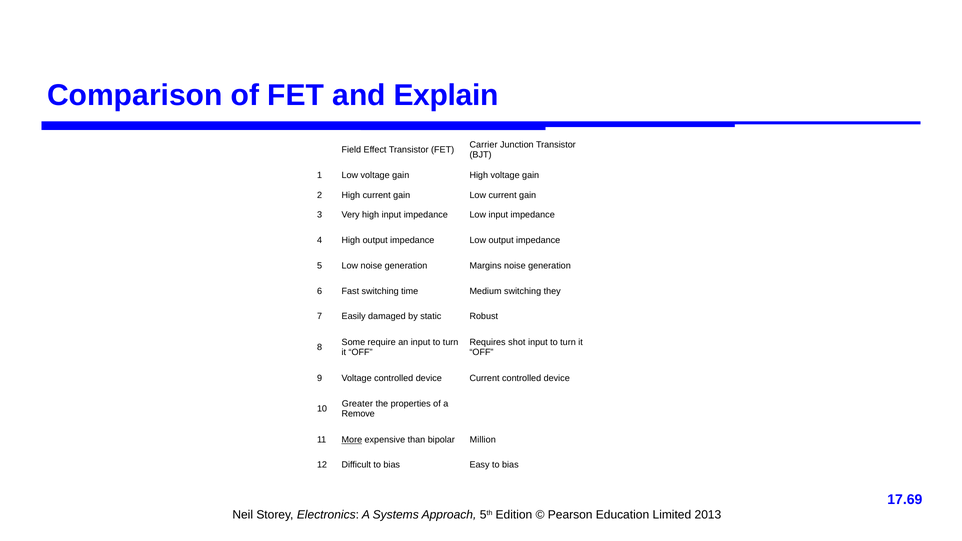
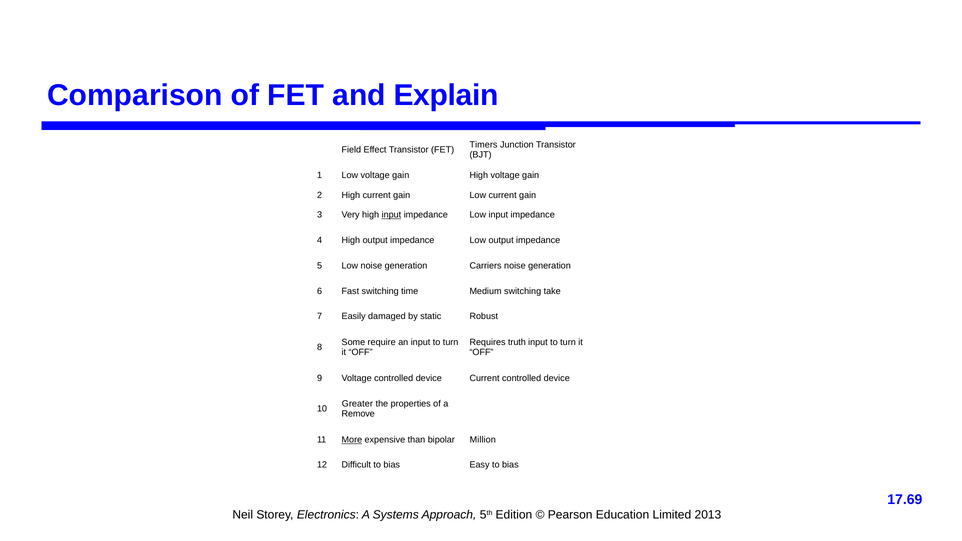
Carrier: Carrier -> Timers (484, 145)
input underline: none -> present (391, 215)
Margins: Margins -> Carriers (486, 266)
they: they -> take (552, 291)
shot: shot -> truth (517, 342)
